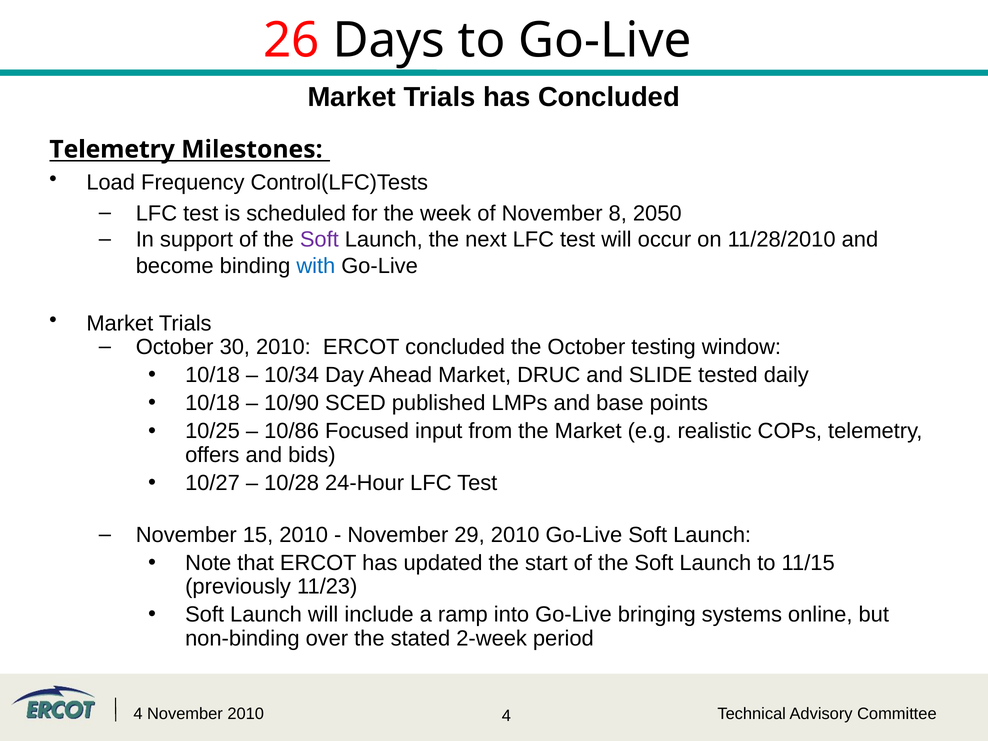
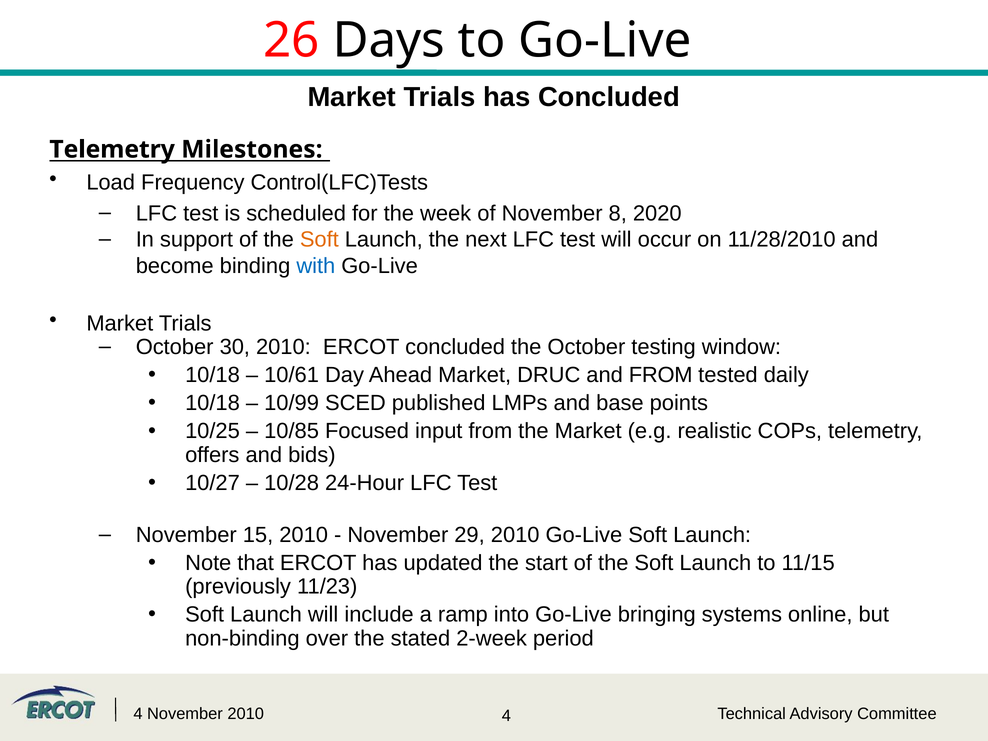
2050: 2050 -> 2020 (657, 213)
Soft colour: purple -> orange (319, 240)
10/34: 10/34 -> 10/61 (292, 375)
and SLIDE: SLIDE -> FROM (661, 375)
10/90: 10/90 -> 10/99 (292, 403)
10/86: 10/86 -> 10/85 (292, 431)
